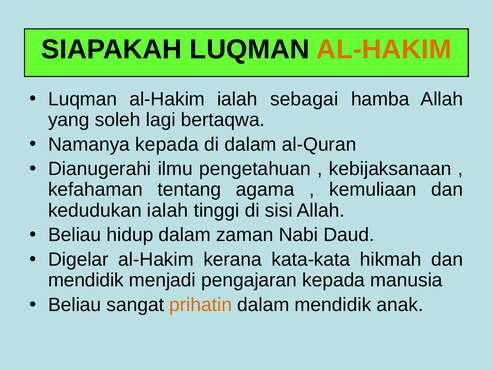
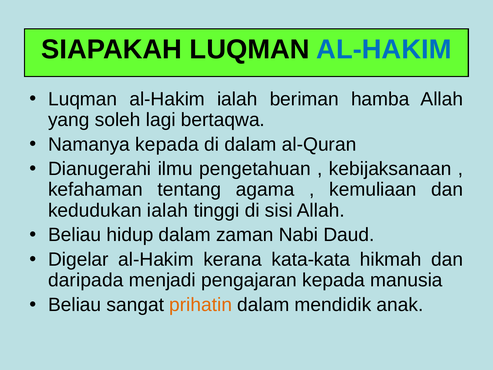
AL-HAKIM colour: orange -> blue (384, 50)
sebagai: sebagai -> beriman (304, 99)
mendidik: mendidik -> daripada (86, 280)
